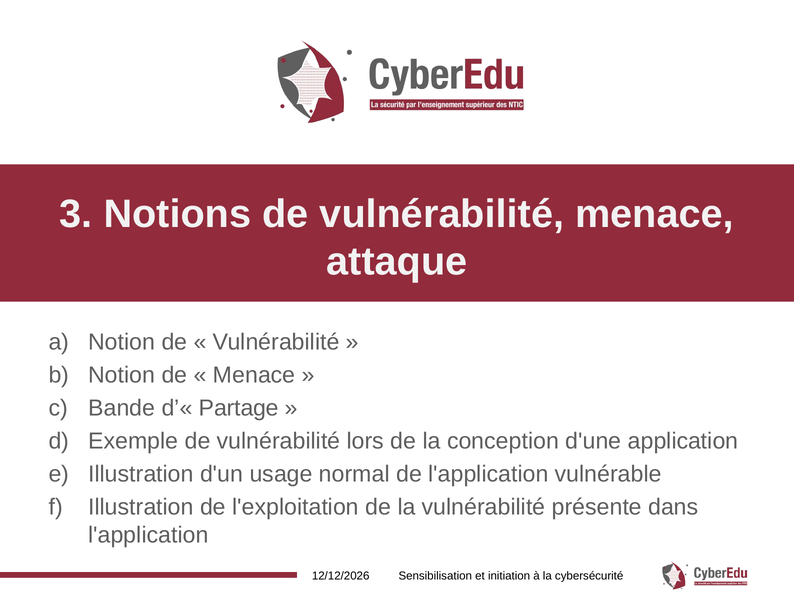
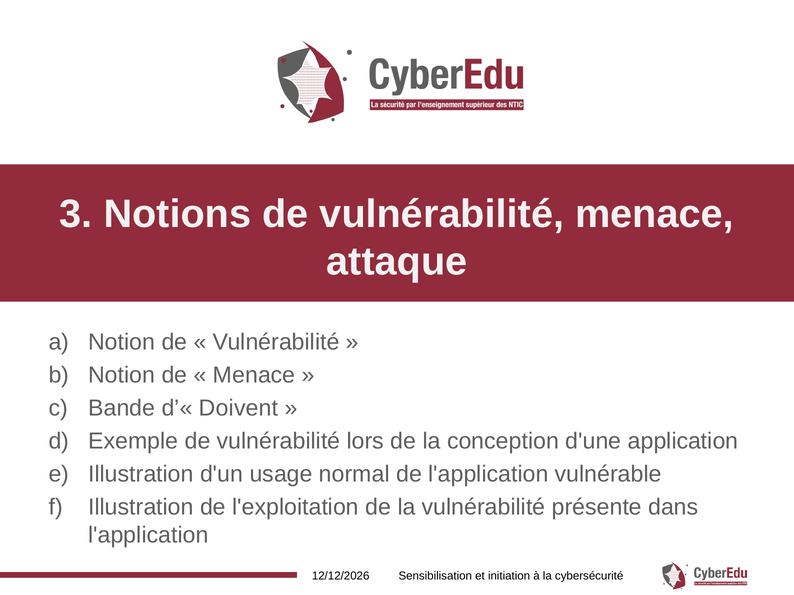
Partage: Partage -> Doivent (239, 408)
